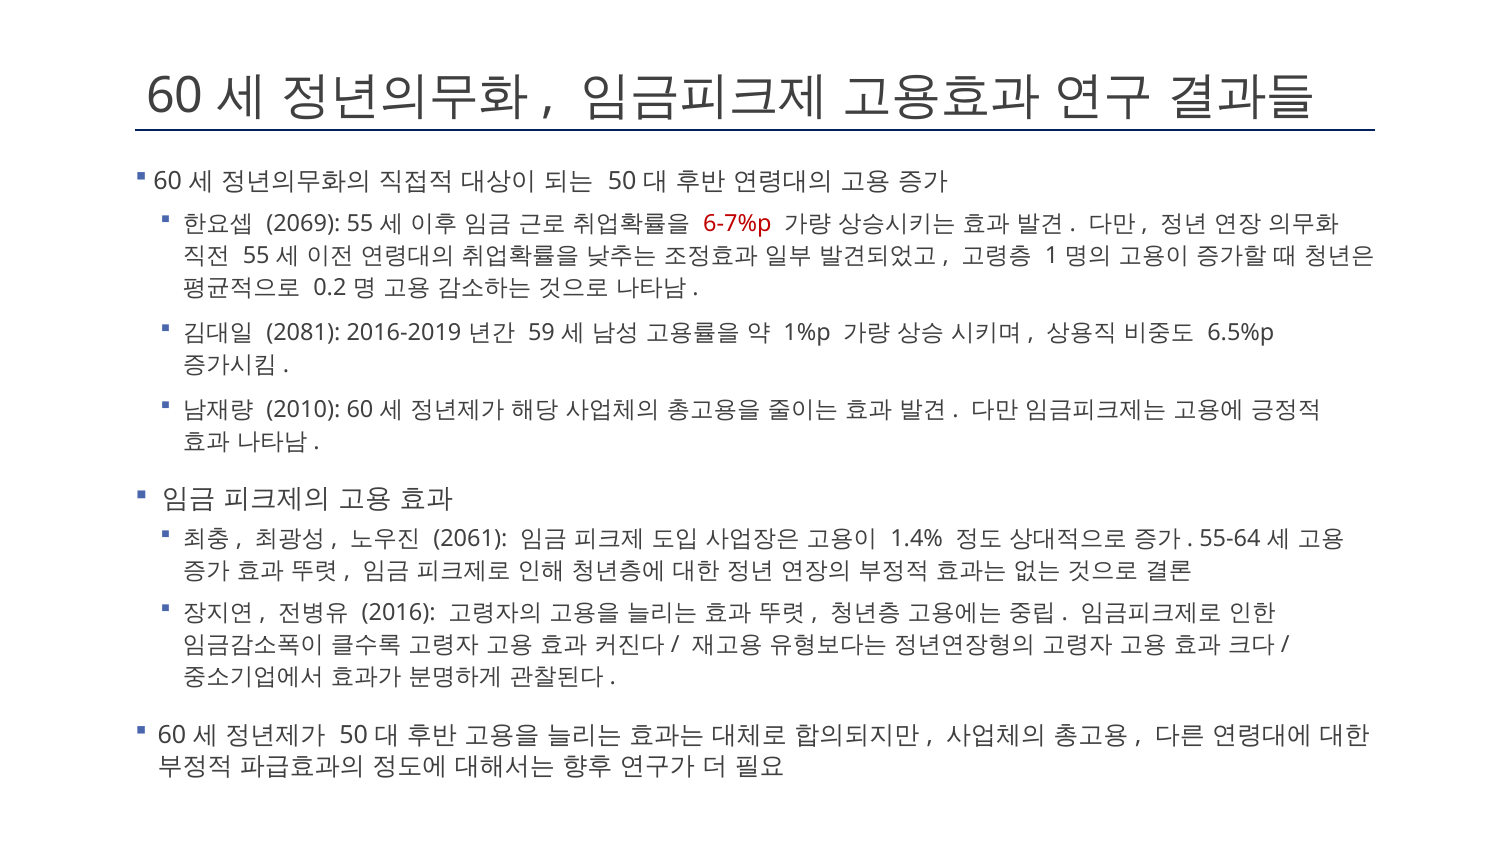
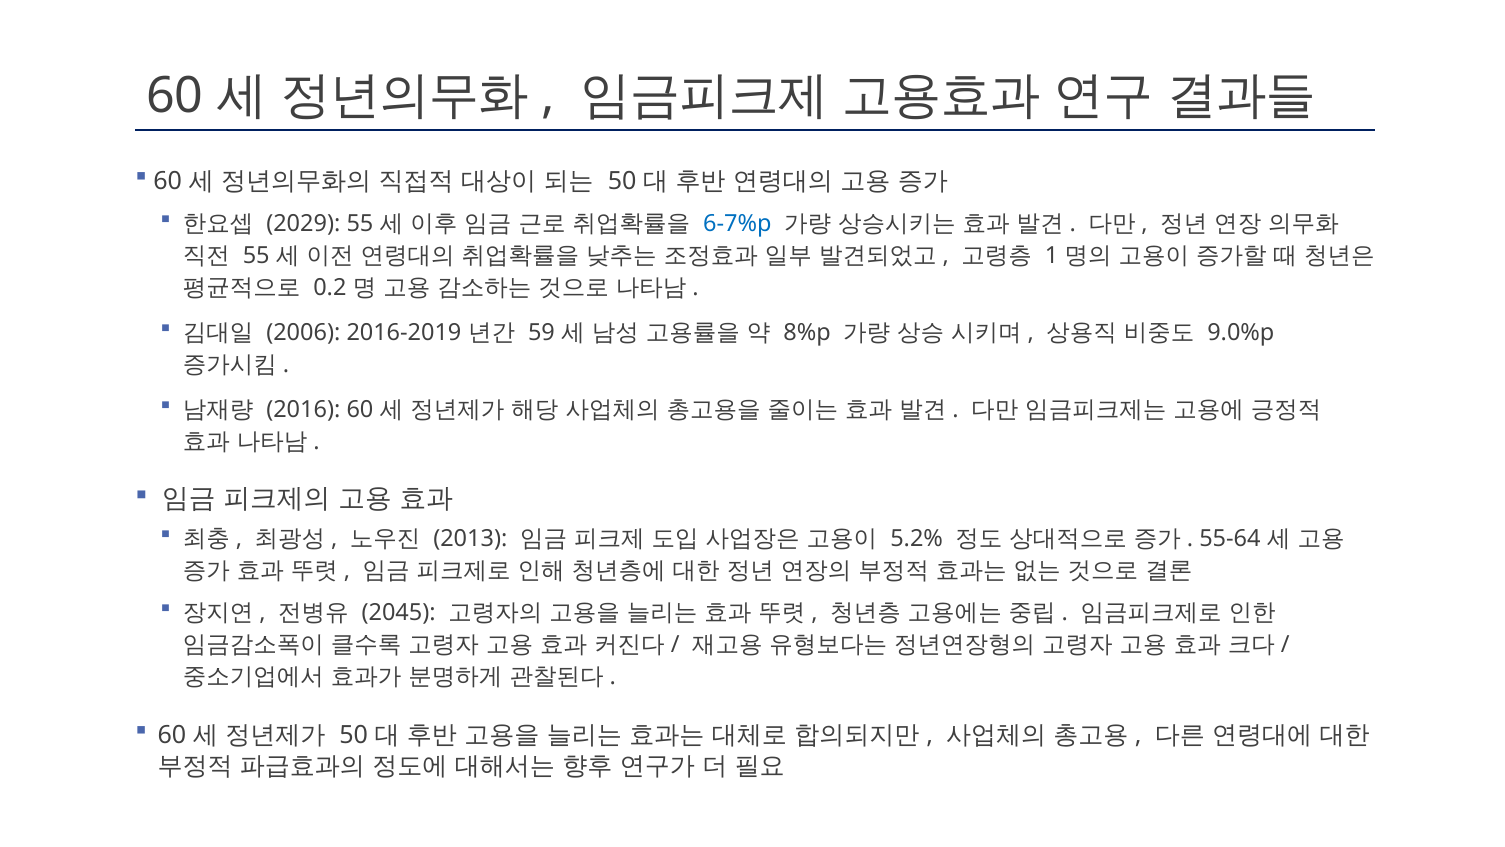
2069: 2069 -> 2029 (303, 223)
6-7%p colour: red -> blue (737, 223)
2081: 2081 -> 2006 (303, 332)
1%p: 1%p -> 8%p (807, 332)
6.5%p: 6.5%p -> 9.0%p (1241, 332)
2010: 2010 -> 2016 (303, 409)
2061: 2061 -> 2013 (470, 538)
1.4%: 1.4% -> 5.2% (917, 538)
2016: 2016 -> 2045 (399, 612)
